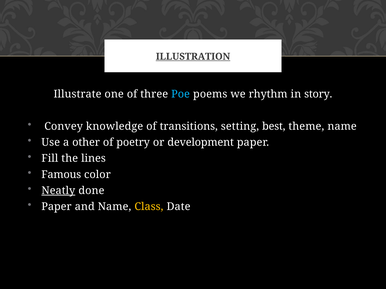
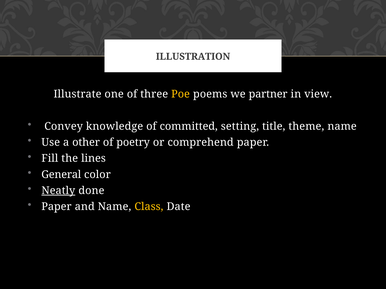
ILLUSTRATION underline: present -> none (193, 57)
Poe colour: light blue -> yellow (181, 94)
rhythm: rhythm -> partner (268, 94)
story: story -> view (318, 94)
transitions: transitions -> committed (189, 127)
best: best -> title (274, 127)
development: development -> comprehend (201, 143)
Famous: Famous -> General (61, 175)
